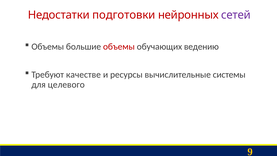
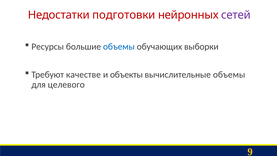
Объемы: Объемы -> Ресурсы (48, 47)
объемы colour: red -> blue (119, 47)
ведению: ведению -> выборки (201, 47)
ресурсы: ресурсы -> объекты (126, 75)
вычислительные системы: системы -> объемы (229, 75)
